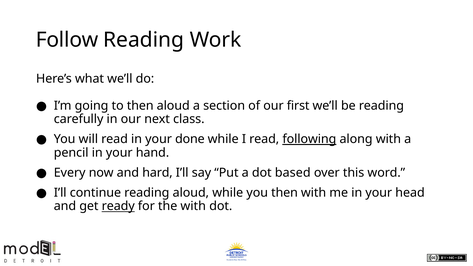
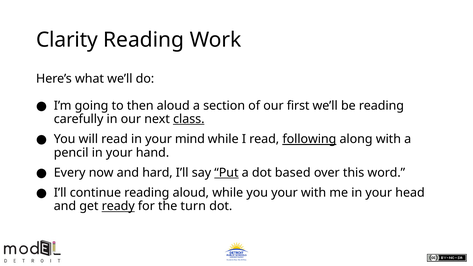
Follow: Follow -> Clarity (67, 40)
class underline: none -> present (189, 119)
done: done -> mind (190, 139)
Put underline: none -> present (226, 173)
you then: then -> your (285, 193)
the with: with -> turn (193, 206)
